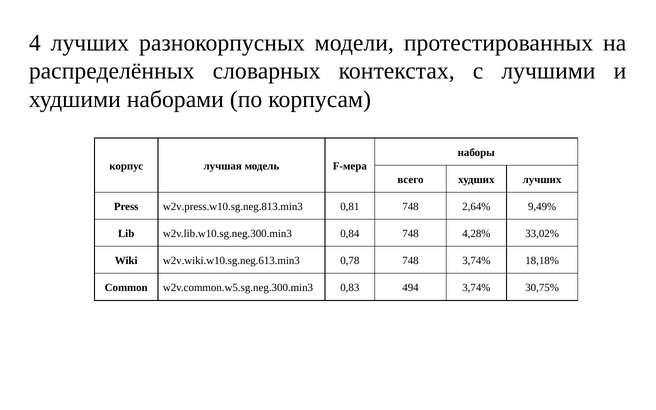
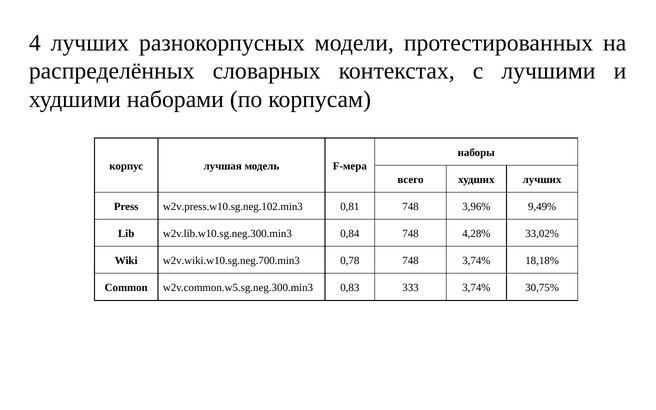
w2v.press.w10.sg.neg.813.min3: w2v.press.w10.sg.neg.813.min3 -> w2v.press.w10.sg.neg.102.min3 (233, 207)
2,64%: 2,64% -> 3,96% (476, 207)
w2v.wiki.w10.sg.neg.613.min3: w2v.wiki.w10.sg.neg.613.min3 -> w2v.wiki.w10.sg.neg.700.min3 (231, 261)
494: 494 -> 333 (411, 288)
